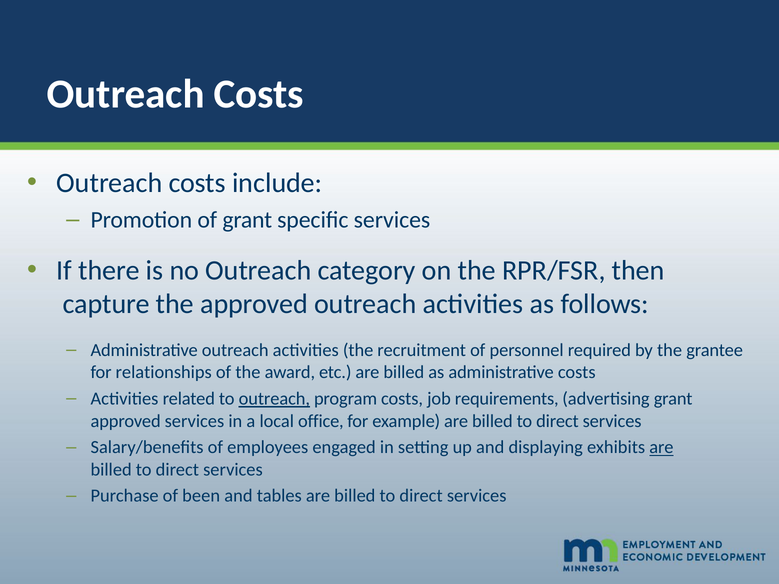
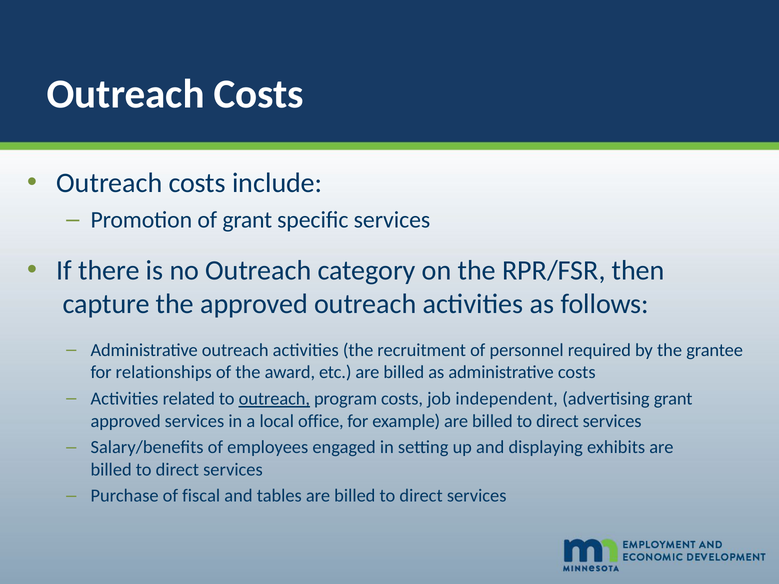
requirements: requirements -> independent (507, 399)
are underline: present -> none (661, 448)
been: been -> fiscal (201, 496)
